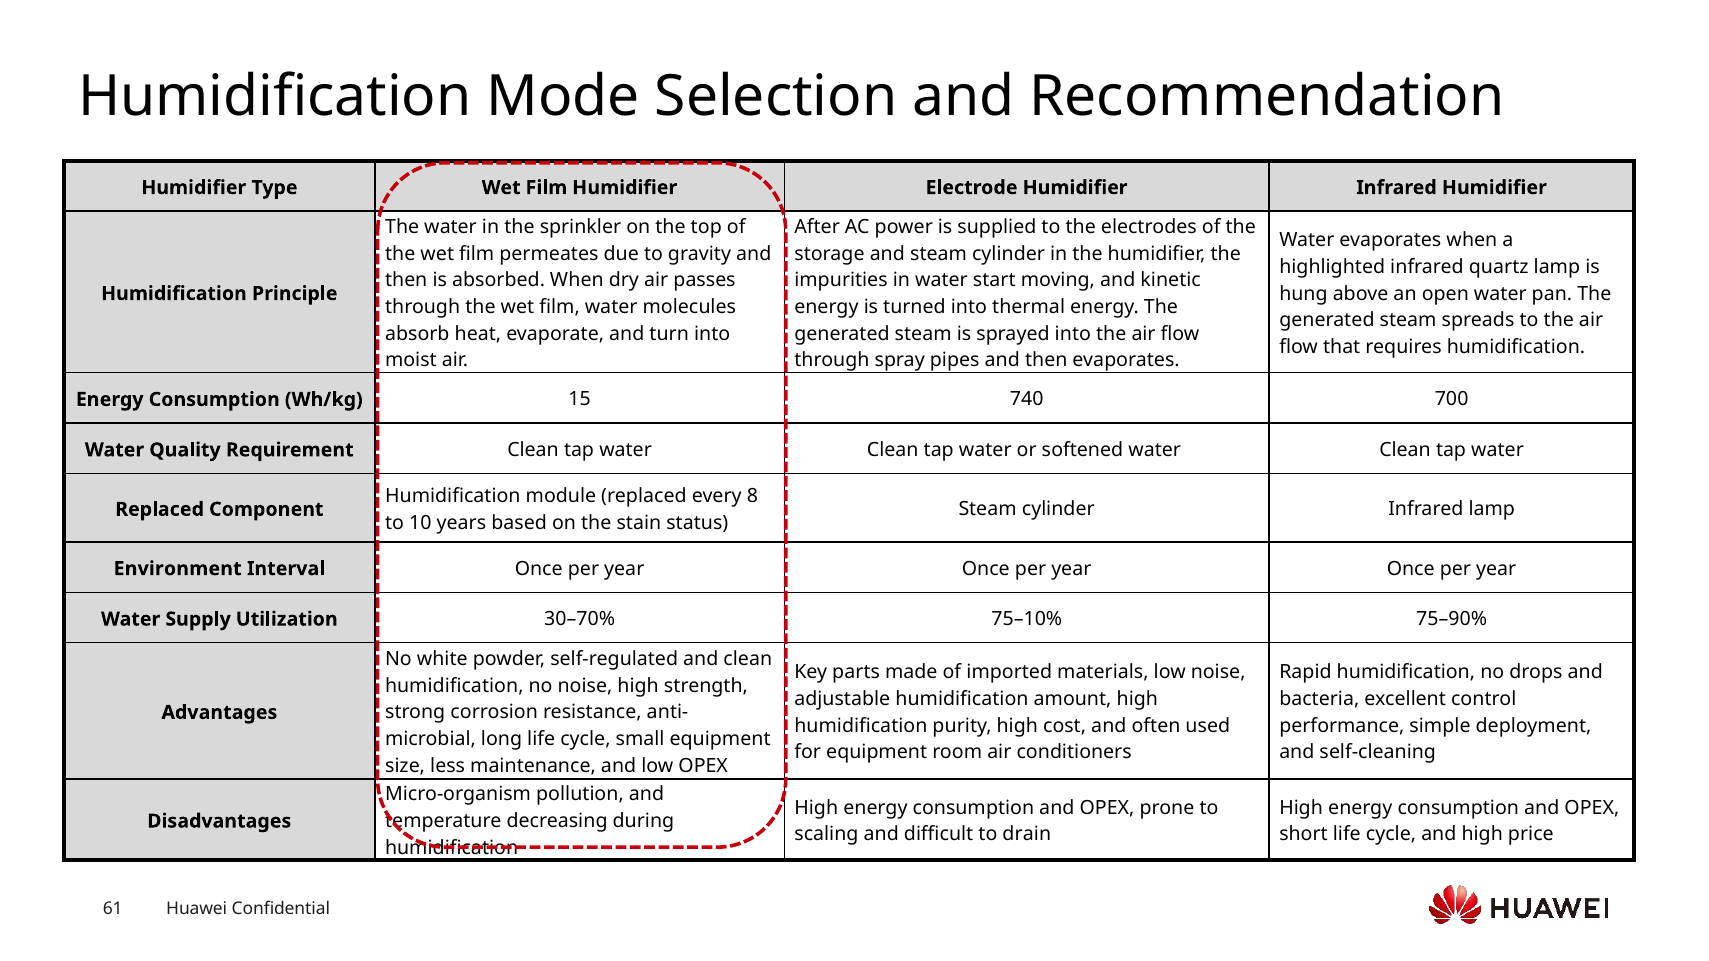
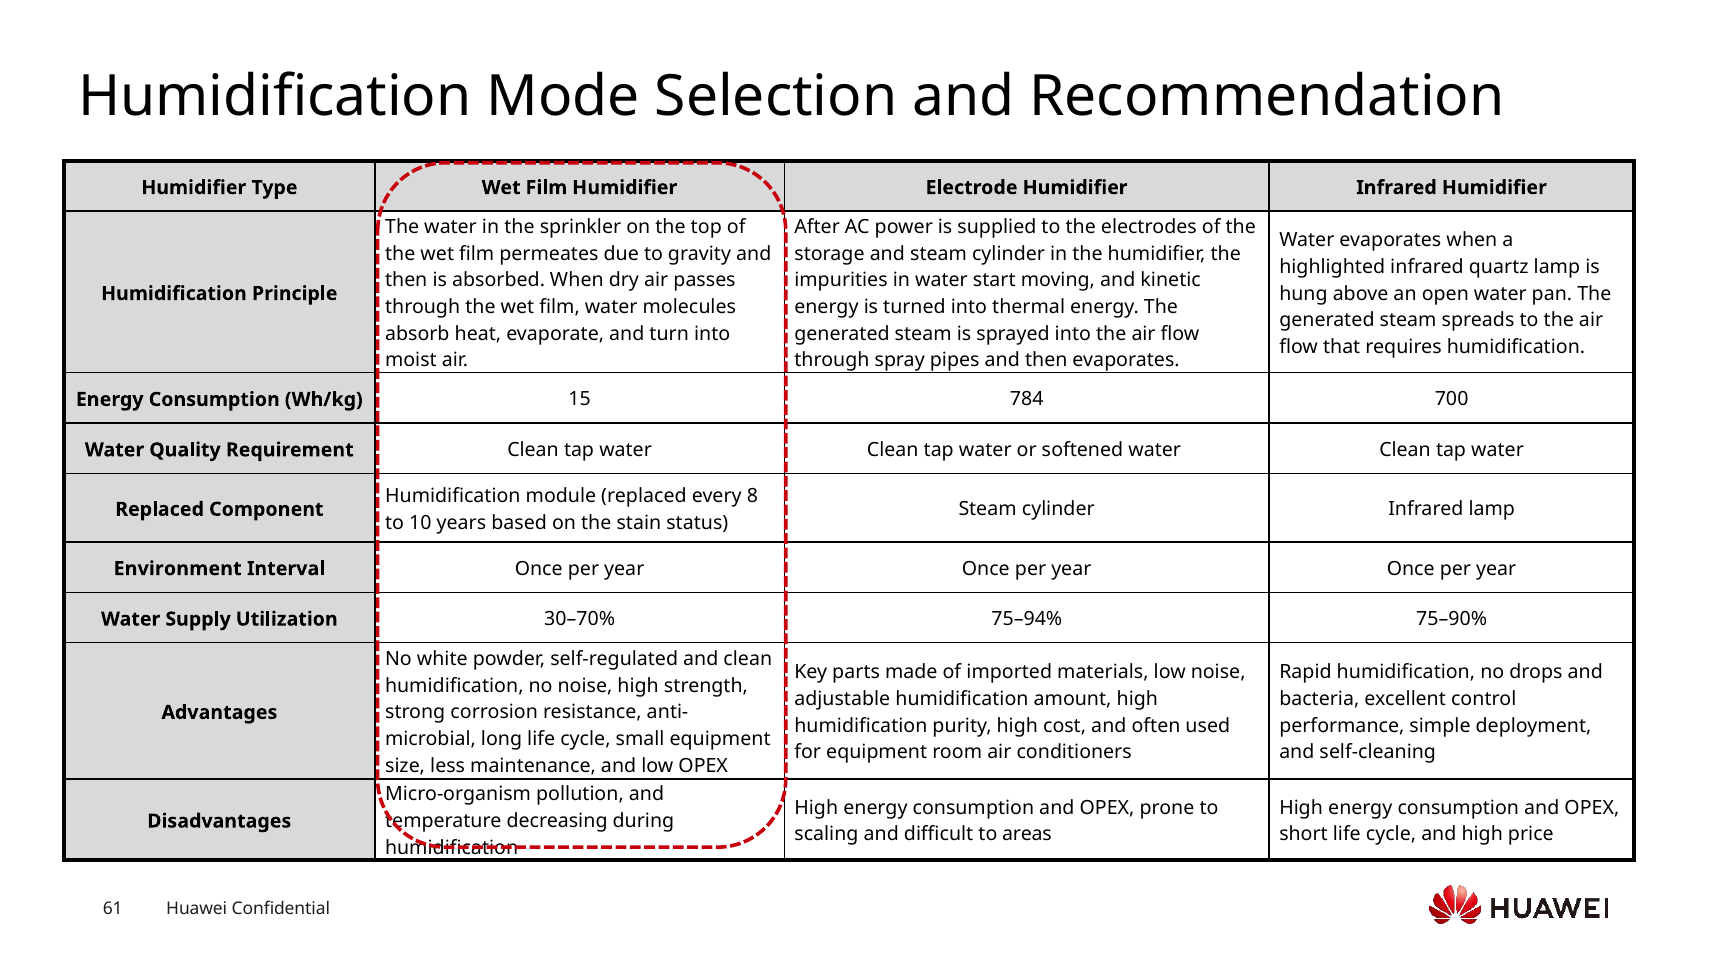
740: 740 -> 784 (1027, 400)
75–10%: 75–10% -> 75–94% (1027, 619)
drain: drain -> areas (1027, 835)
